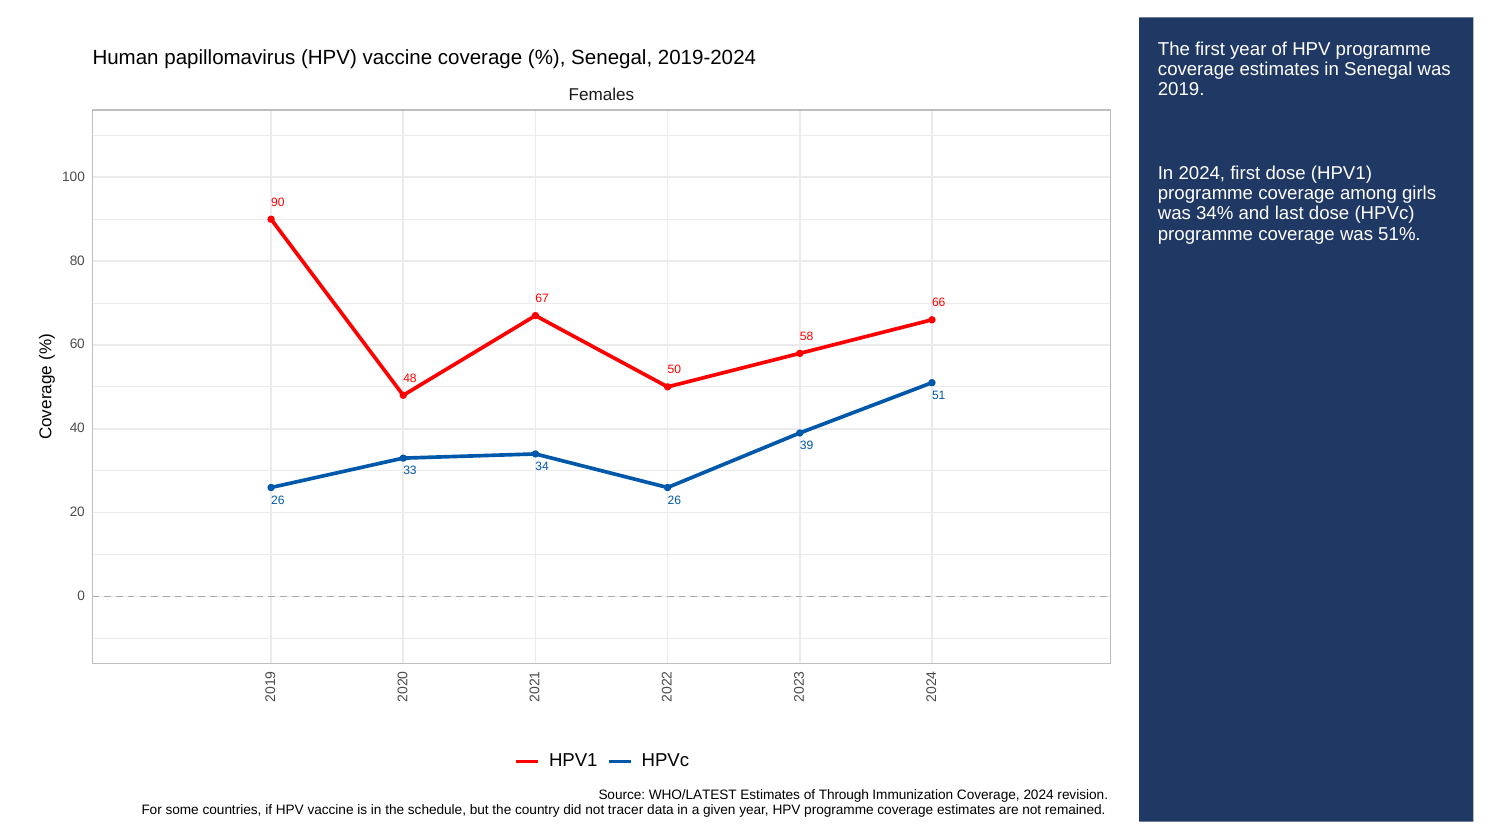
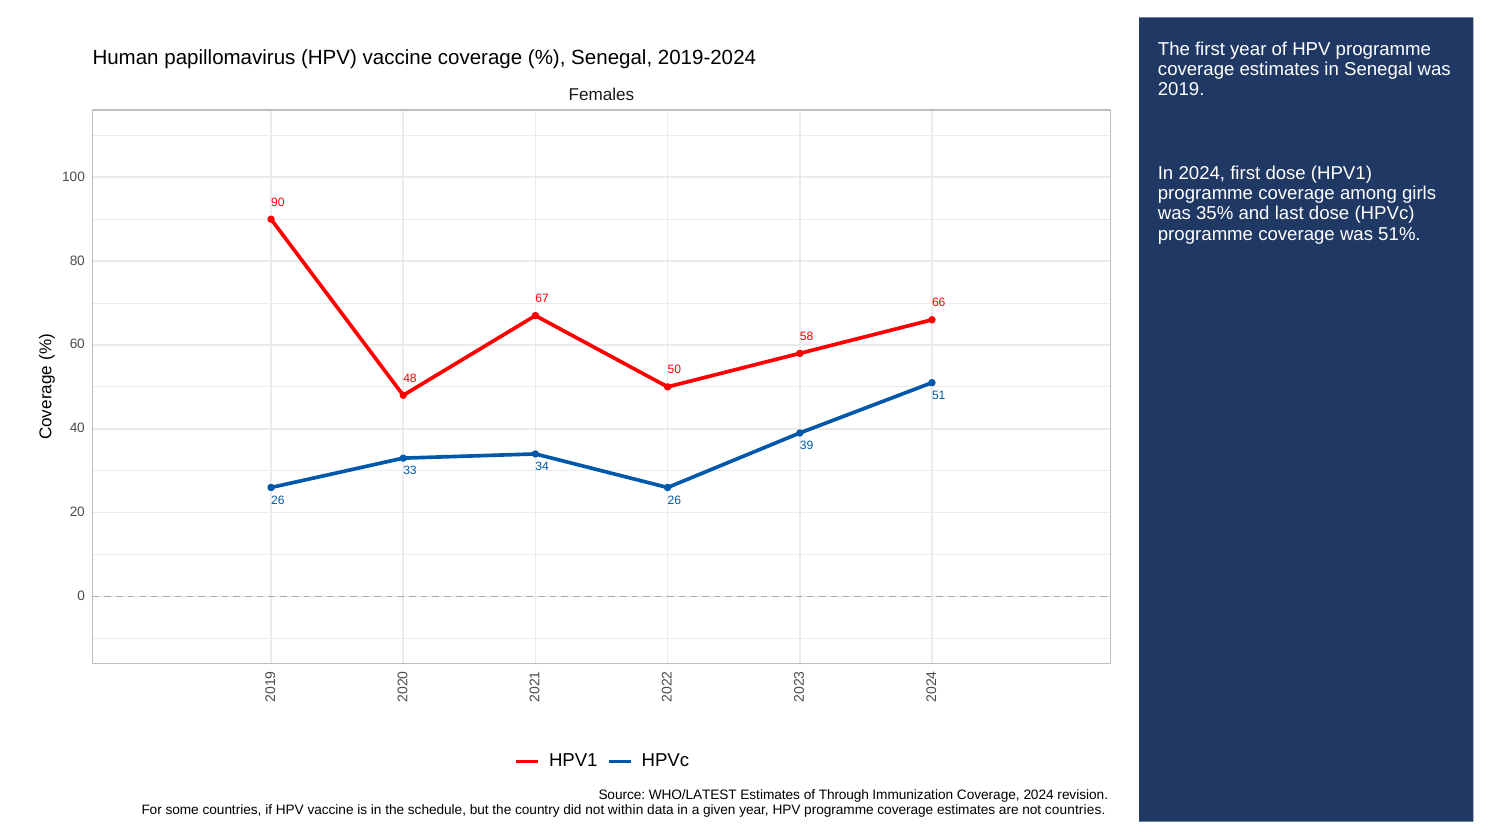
34%: 34% -> 35% (1215, 214)
tracer: tracer -> within (626, 810)
not remained: remained -> countries (1075, 810)
